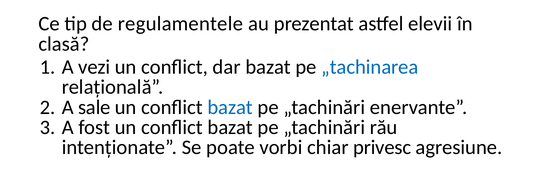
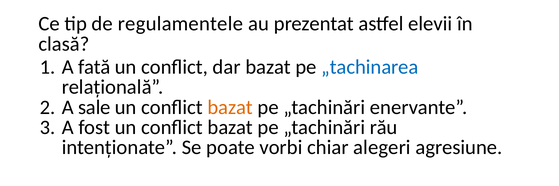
vezi: vezi -> fată (94, 67)
bazat colour: blue -> orange (230, 107)
privesc: privesc -> alegeri (382, 148)
